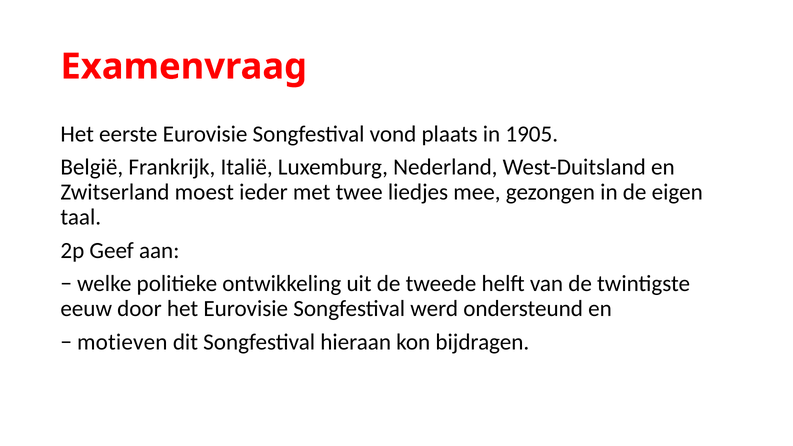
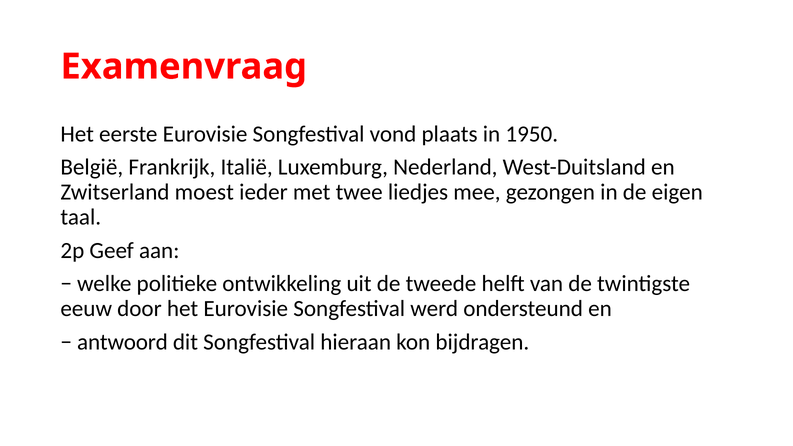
1905: 1905 -> 1950 (532, 134)
motieven: motieven -> antwoord (122, 342)
